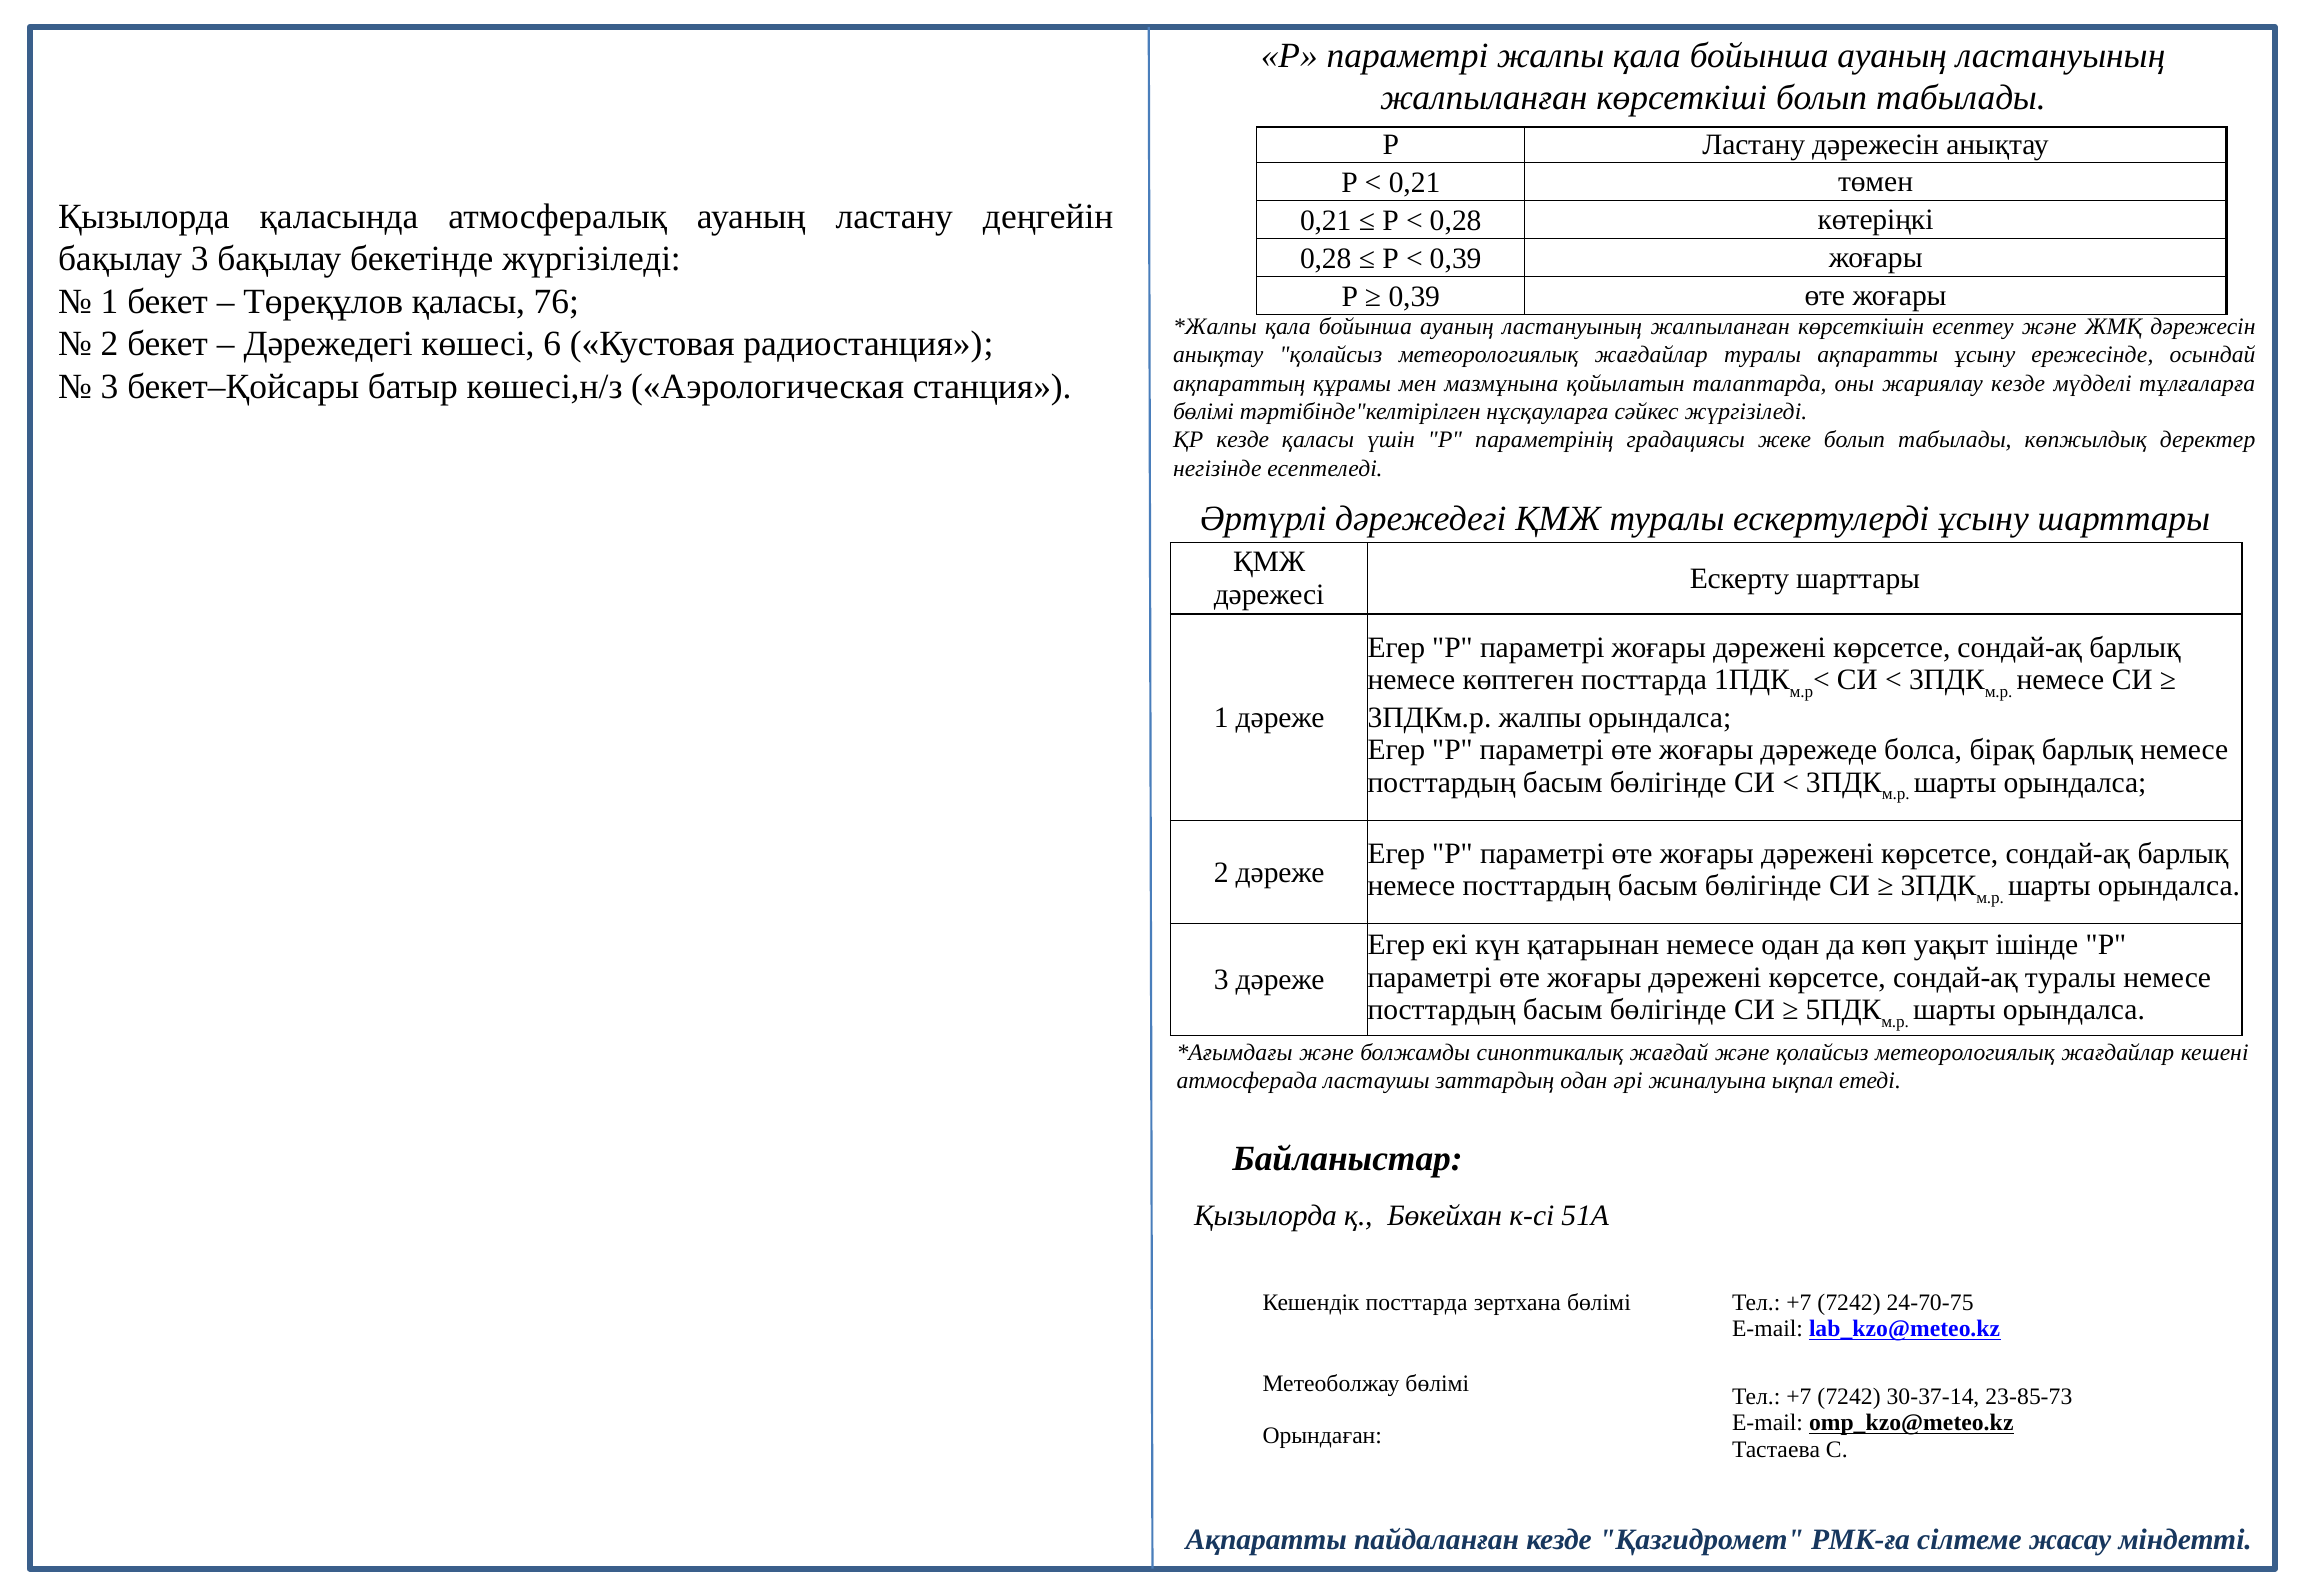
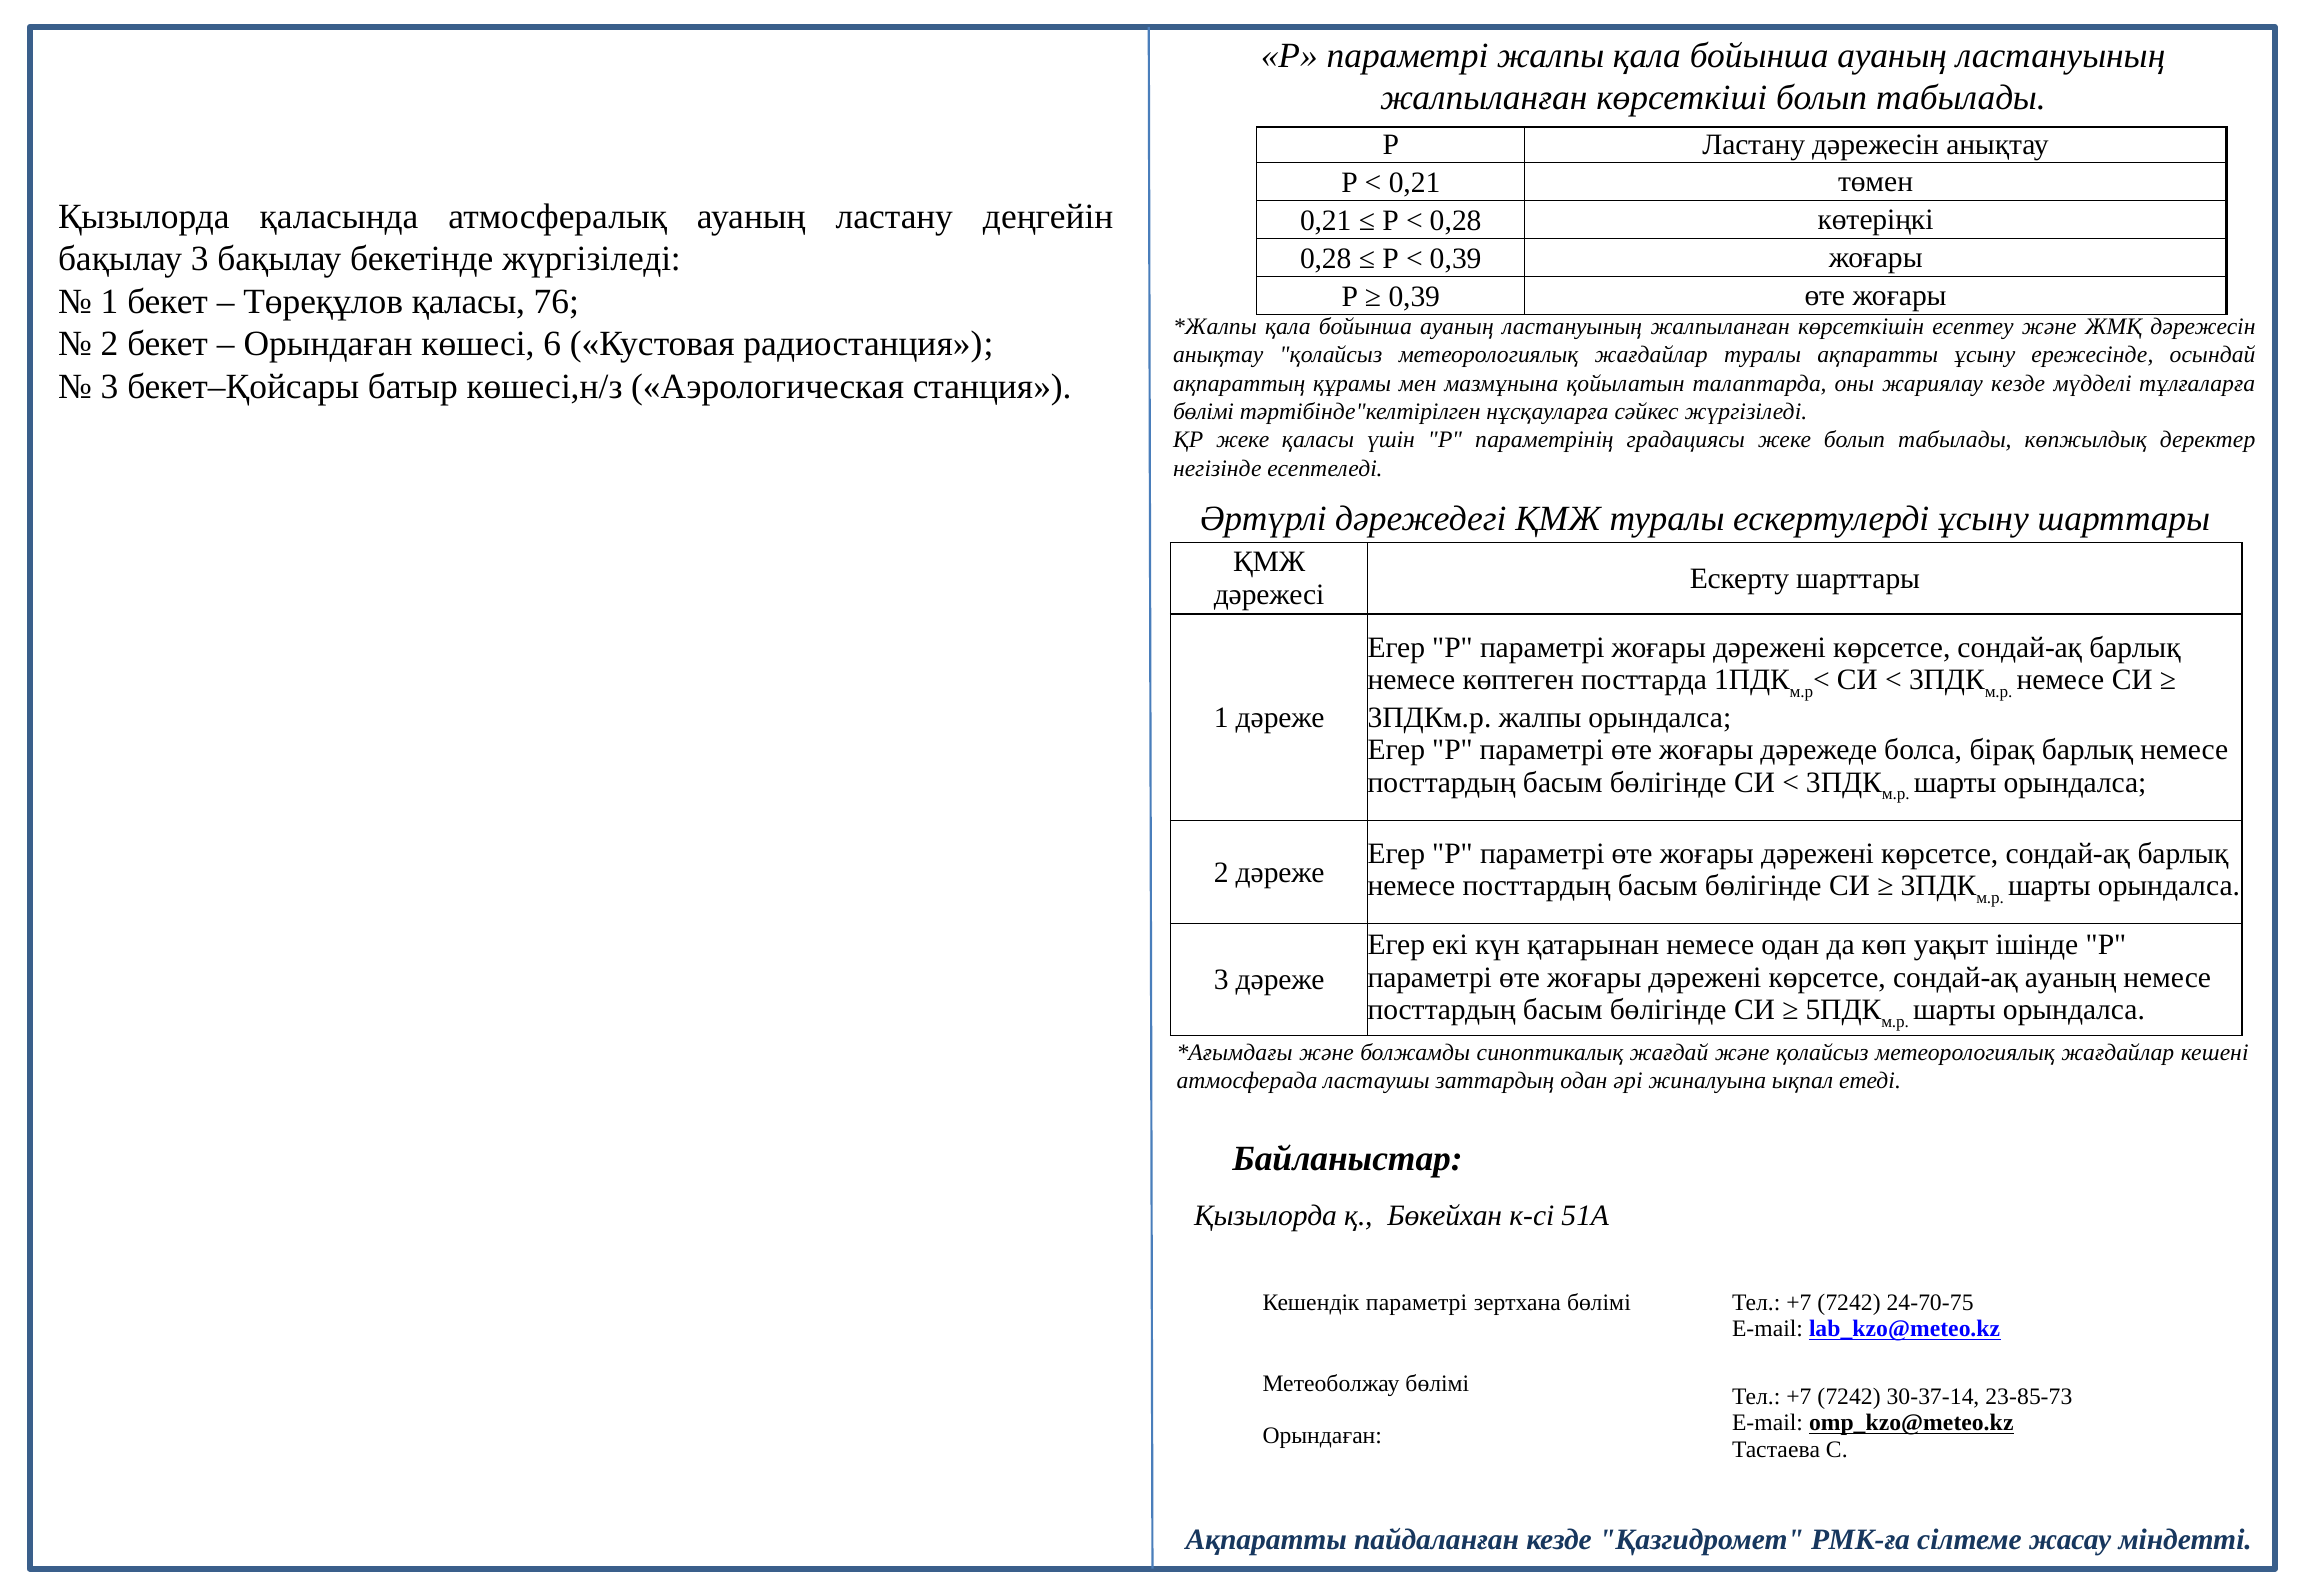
Дәрежедегі: Дәрежедегі -> Орындаған (328, 344)
ҚР кезде: кезде -> жеке (1243, 440)
сондай-ақ туралы: туралы -> ауаның (2071, 977)
Кешендік посттарда: посттарда -> параметрі (1417, 1302)
